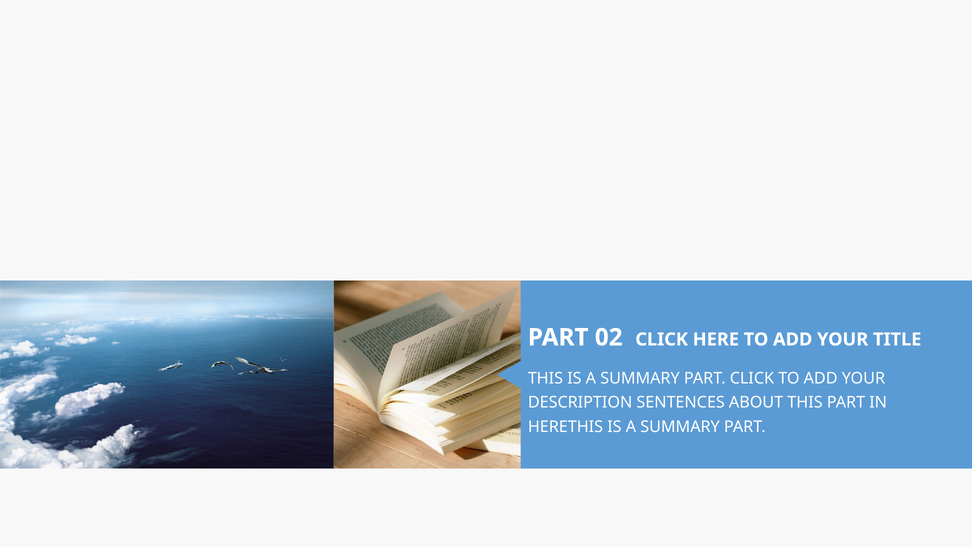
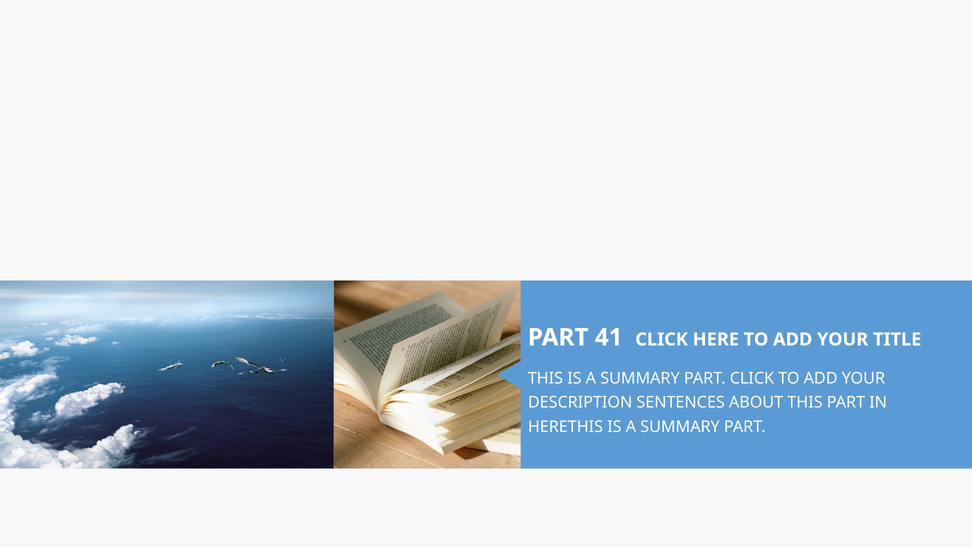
02: 02 -> 41 (609, 337)
